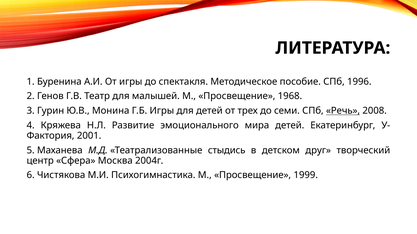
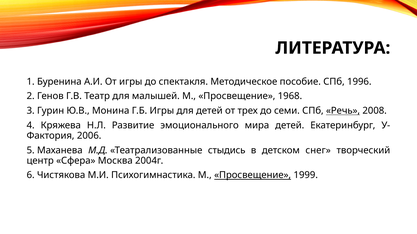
2001: 2001 -> 2006 (89, 136)
друг: друг -> снег (318, 151)
Просвещение underline: none -> present (253, 176)
